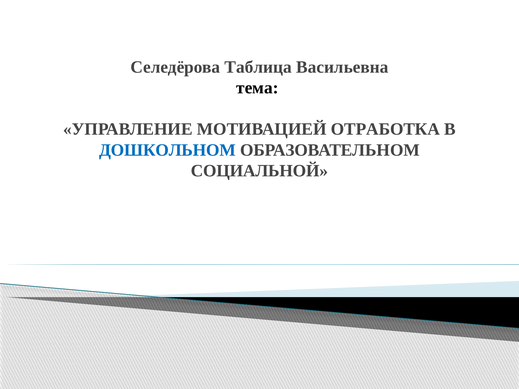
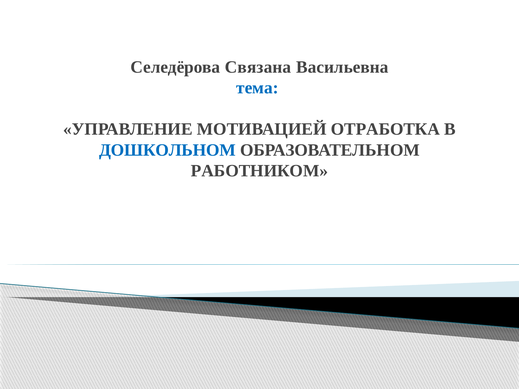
Таблица: Таблица -> Связана (258, 67)
тема colour: black -> blue (257, 88)
СОЦИАЛЬНОЙ: СОЦИАЛЬНОЙ -> РАБОТНИКОМ (260, 171)
